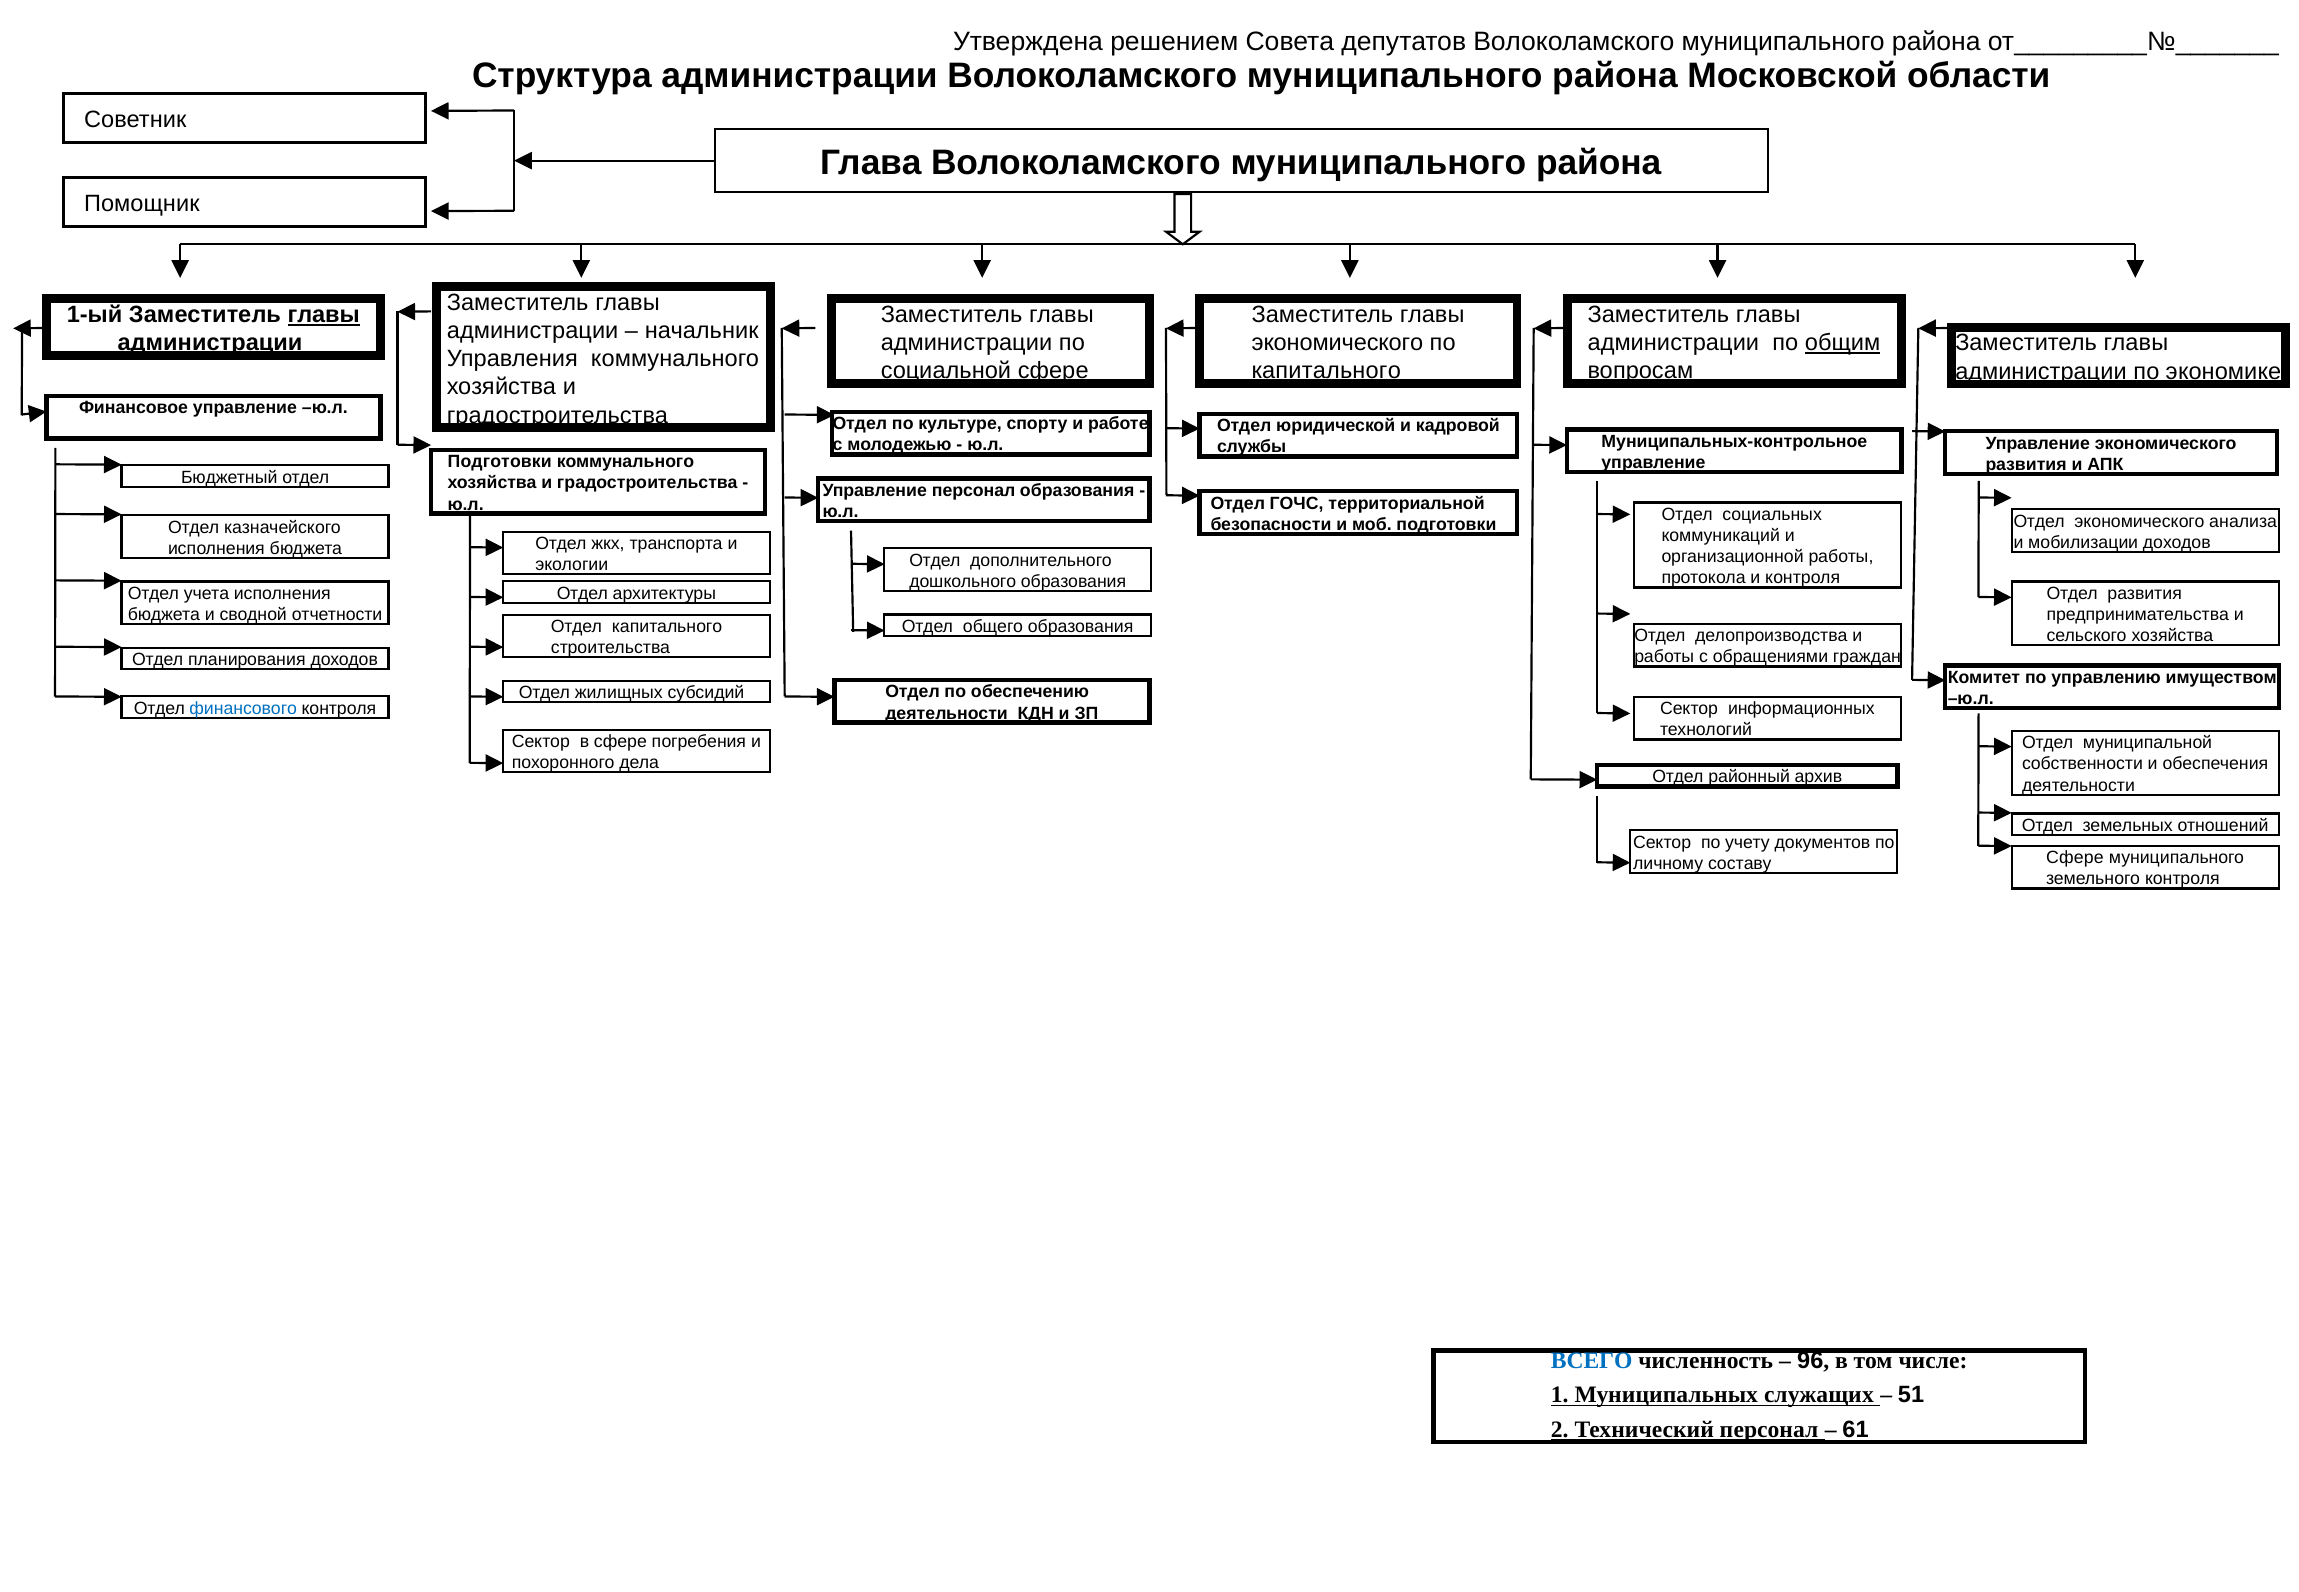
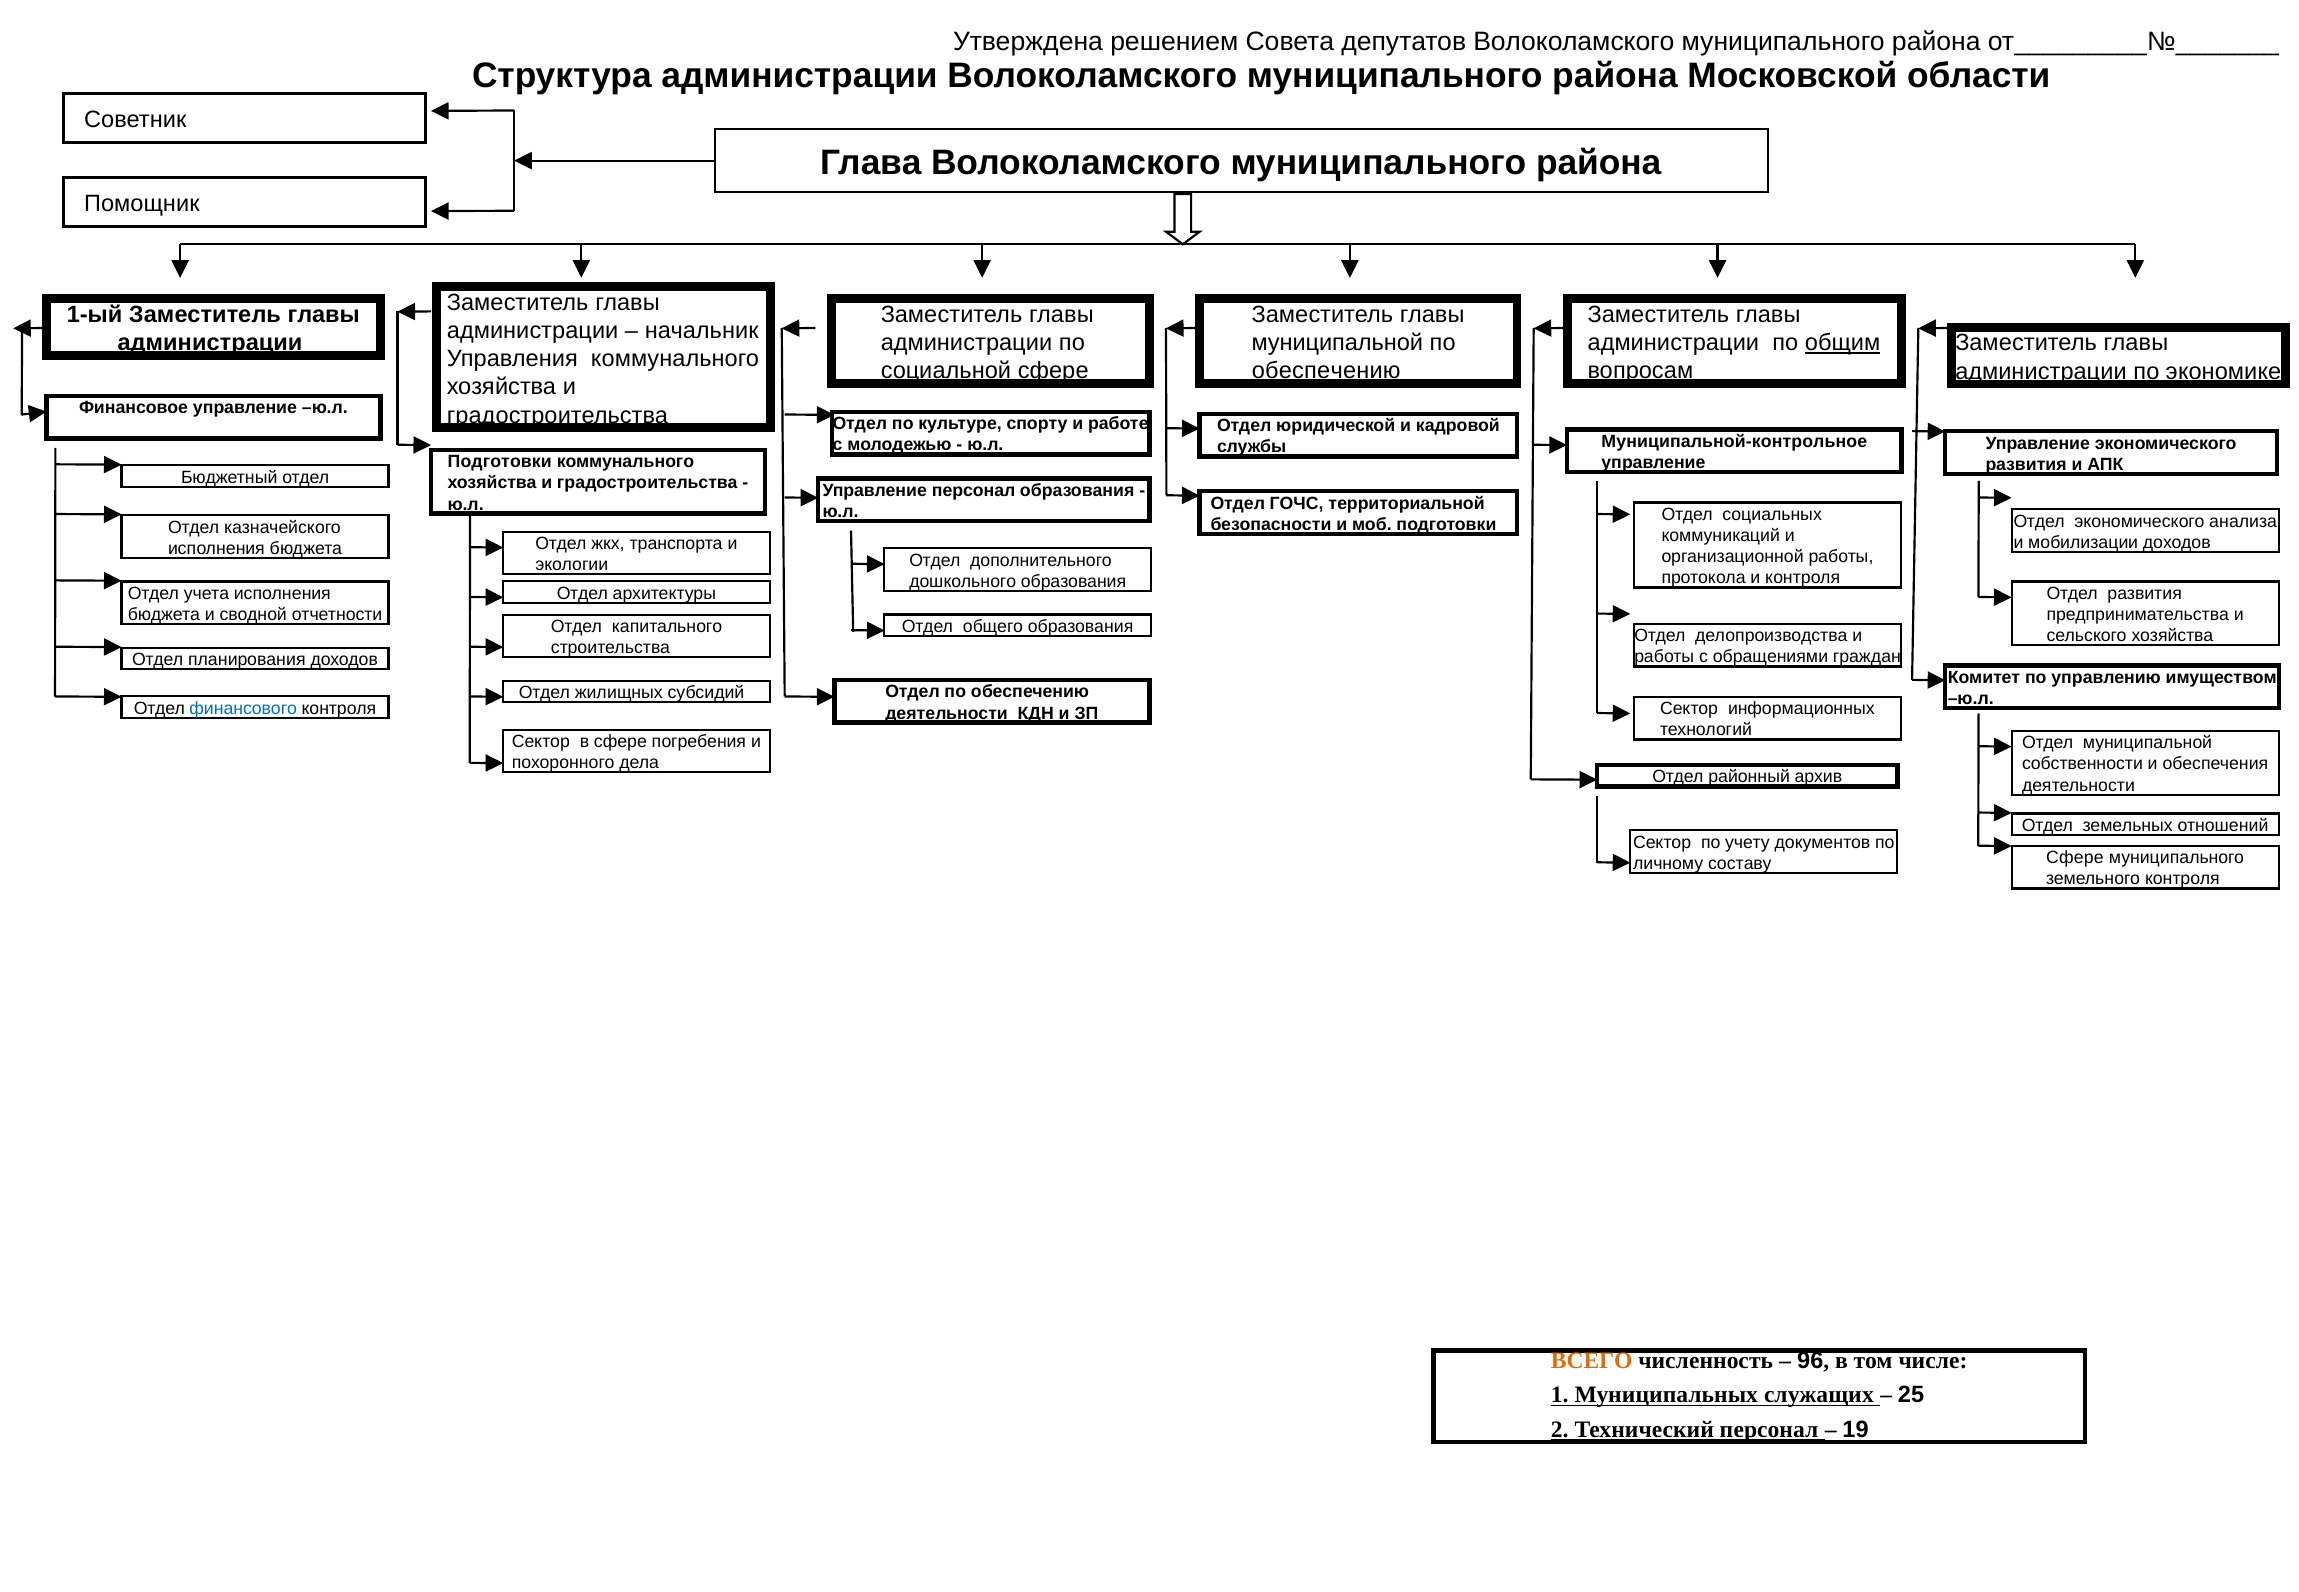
главы underline: present -> none (324, 315)
экономического: экономического -> муниципальной (1337, 343)
капитального: капитального -> обеспечению (1326, 371)
Муниципальных-контрольное: Муниципальных-контрольное -> Муниципальной-контрольное (1734, 441)
ВСЕГО colour: blue -> orange (1592, 1360)
51: 51 -> 25 (1911, 1395)
61: 61 -> 19 (1856, 1429)
